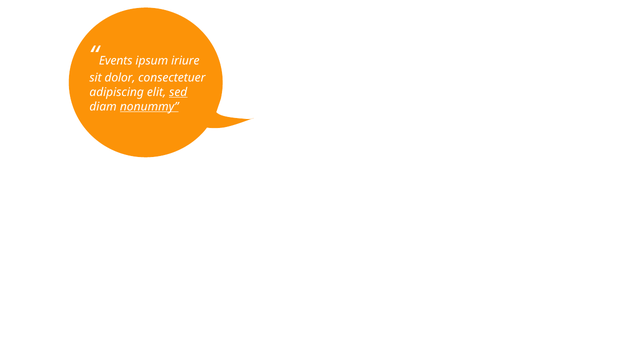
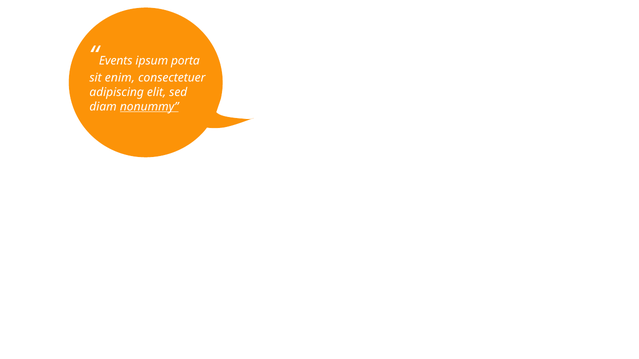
iriure: iriure -> porta (185, 61)
dolor: dolor -> enim (120, 78)
sed underline: present -> none (178, 92)
